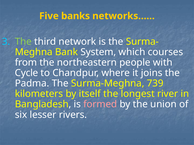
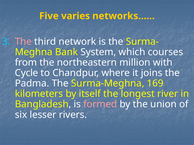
banks: banks -> varies (76, 16)
The colour: light green -> pink (23, 42)
people: people -> million (135, 63)
739: 739 -> 169 (155, 84)
